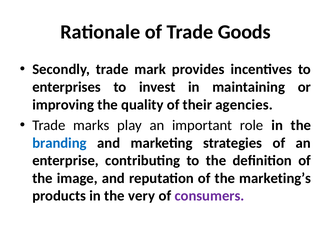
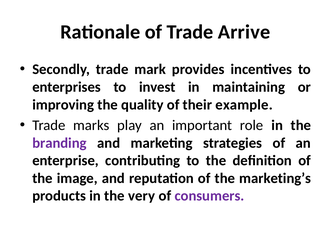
Goods: Goods -> Arrive (244, 32)
agencies: agencies -> example (244, 105)
branding colour: blue -> purple (59, 143)
